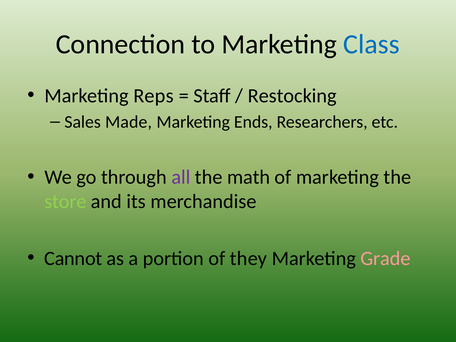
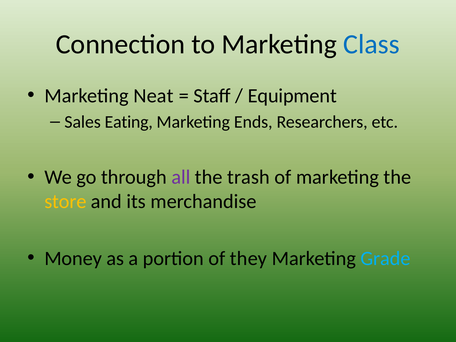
Reps: Reps -> Neat (154, 96)
Restocking: Restocking -> Equipment (292, 96)
Made: Made -> Eating (129, 122)
math: math -> trash (248, 177)
store colour: light green -> yellow (65, 202)
Cannot: Cannot -> Money (73, 258)
Grade colour: pink -> light blue (386, 258)
